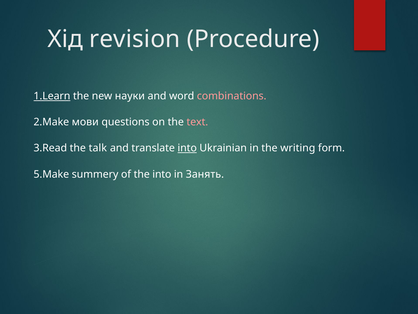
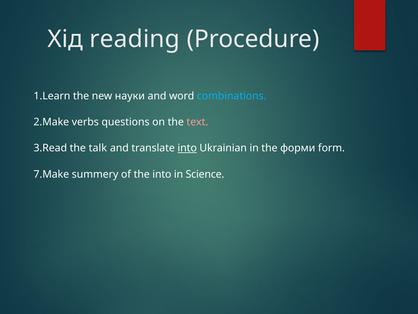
revision: revision -> reading (135, 39)
1.Learn underline: present -> none (52, 96)
combinations colour: pink -> light blue (232, 96)
мови: мови -> verbs (85, 122)
writing: writing -> форми (298, 148)
5.Make: 5.Make -> 7.Make (51, 174)
Занять: Занять -> Science (205, 174)
